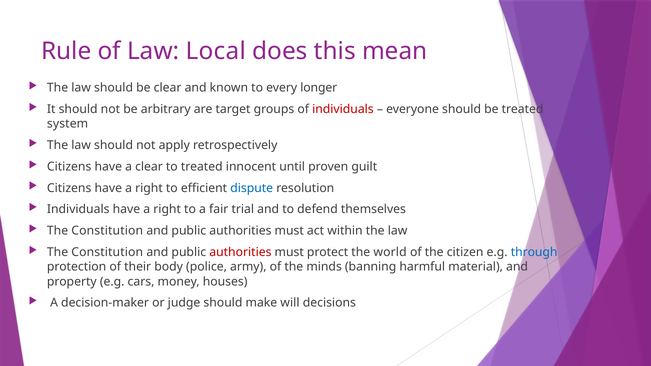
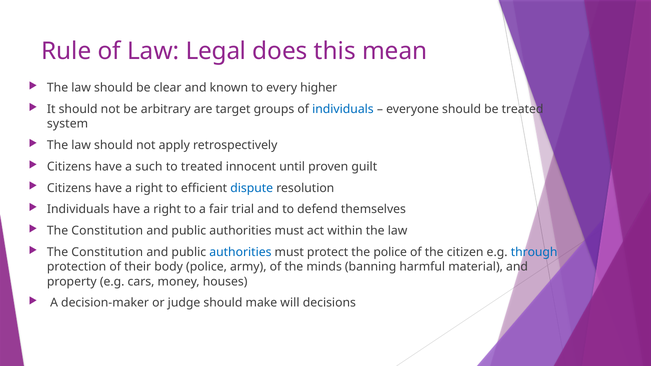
Local: Local -> Legal (216, 51)
longer: longer -> higher (319, 88)
individuals colour: red -> blue (343, 109)
a clear: clear -> such (149, 167)
authorities colour: red -> blue (240, 252)
the world: world -> police (390, 252)
